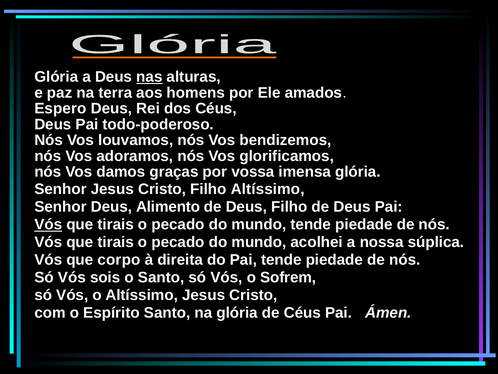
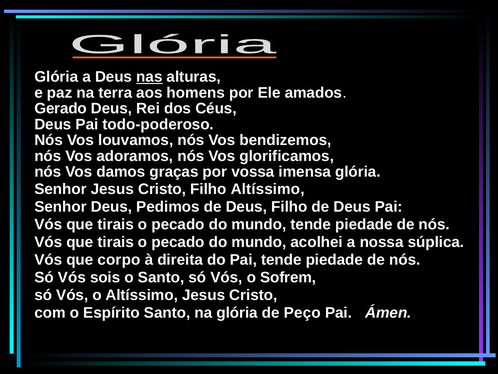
Espero: Espero -> Gerado (61, 108)
Alimento: Alimento -> Pedimos (168, 207)
Vós underline: present -> none (48, 224)
de Céus: Céus -> Peço (302, 313)
